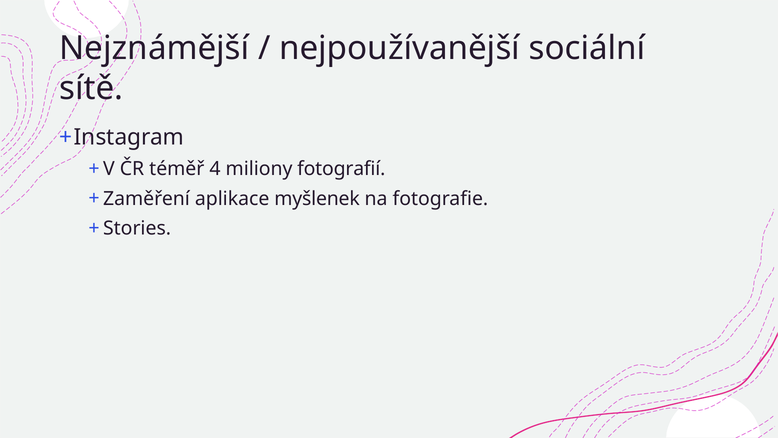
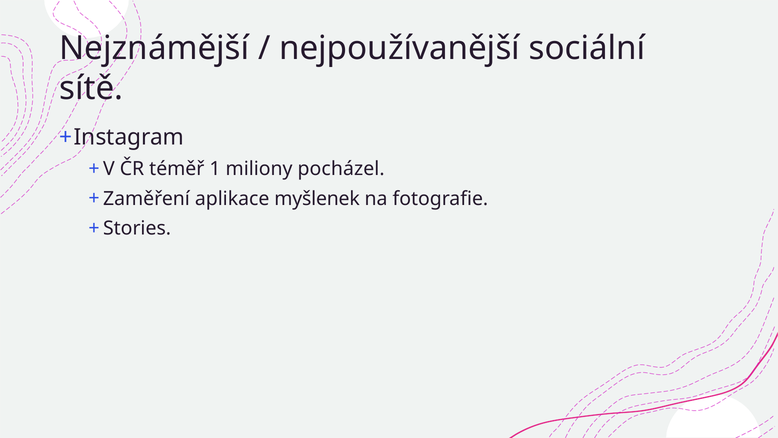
4: 4 -> 1 (215, 169)
fotografií: fotografií -> pocházel (341, 169)
